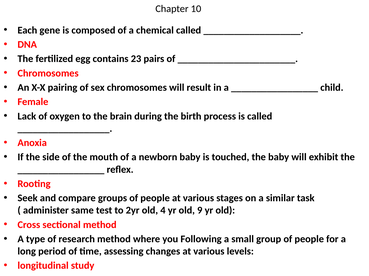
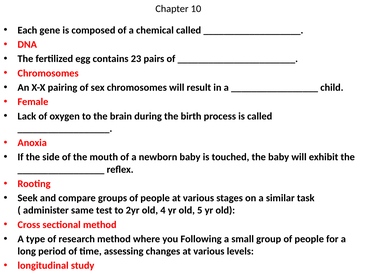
9: 9 -> 5 (200, 211)
